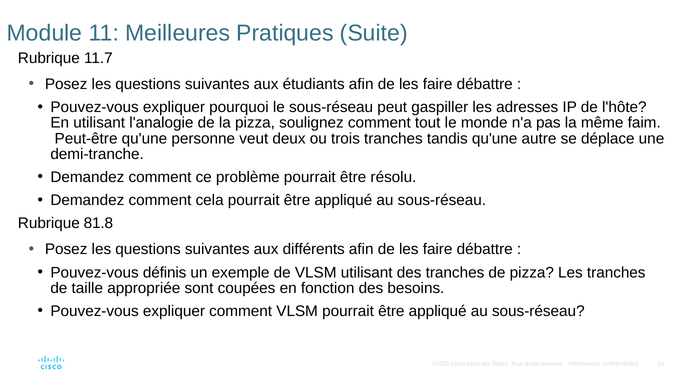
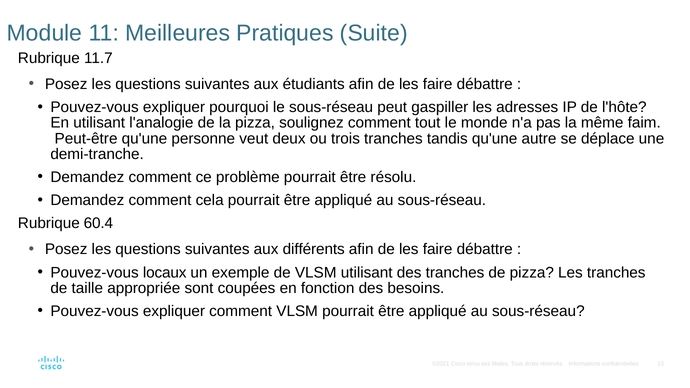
81.8: 81.8 -> 60.4 (98, 223)
définis: définis -> locaux (165, 273)
